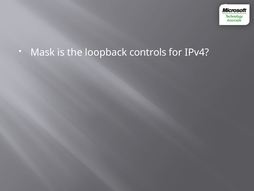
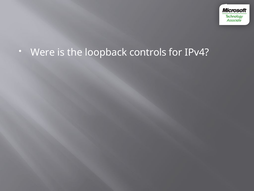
Mask: Mask -> Were (43, 52)
